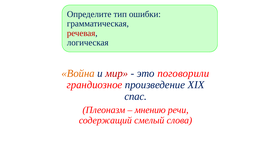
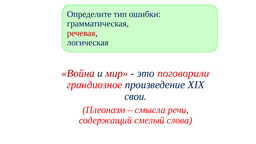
Война colour: orange -> red (78, 73)
спас: спас -> свои (136, 96)
мнению: мнению -> смысла (150, 110)
